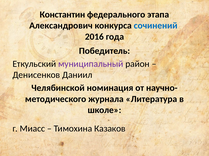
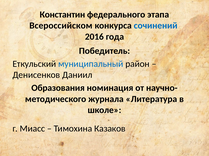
Александрович: Александрович -> Всероссийском (61, 26)
муниципальный colour: purple -> blue (91, 64)
Челябинской: Челябинской -> Образования (58, 88)
